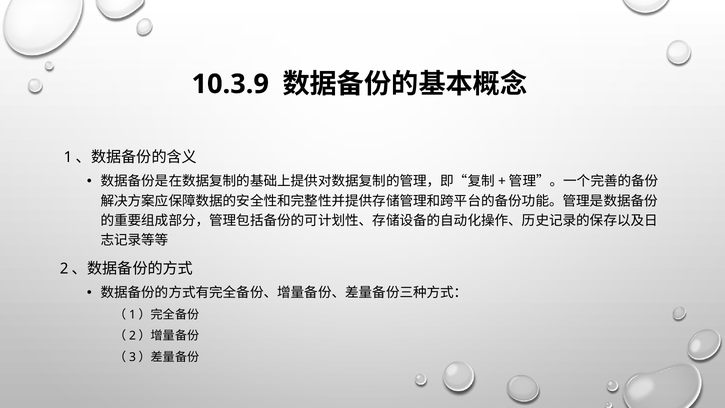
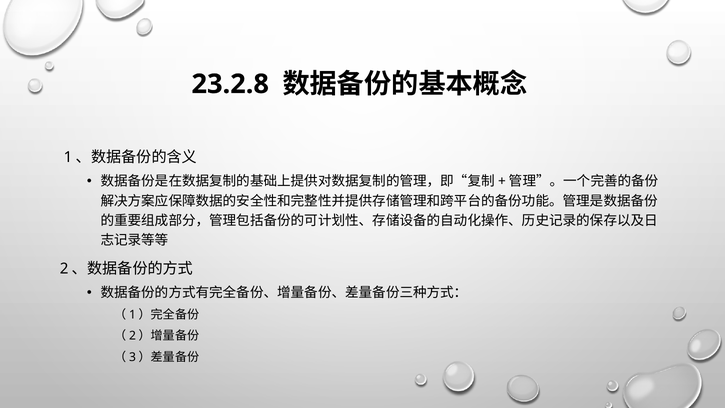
10.3.9: 10.3.9 -> 23.2.8 (230, 84)
